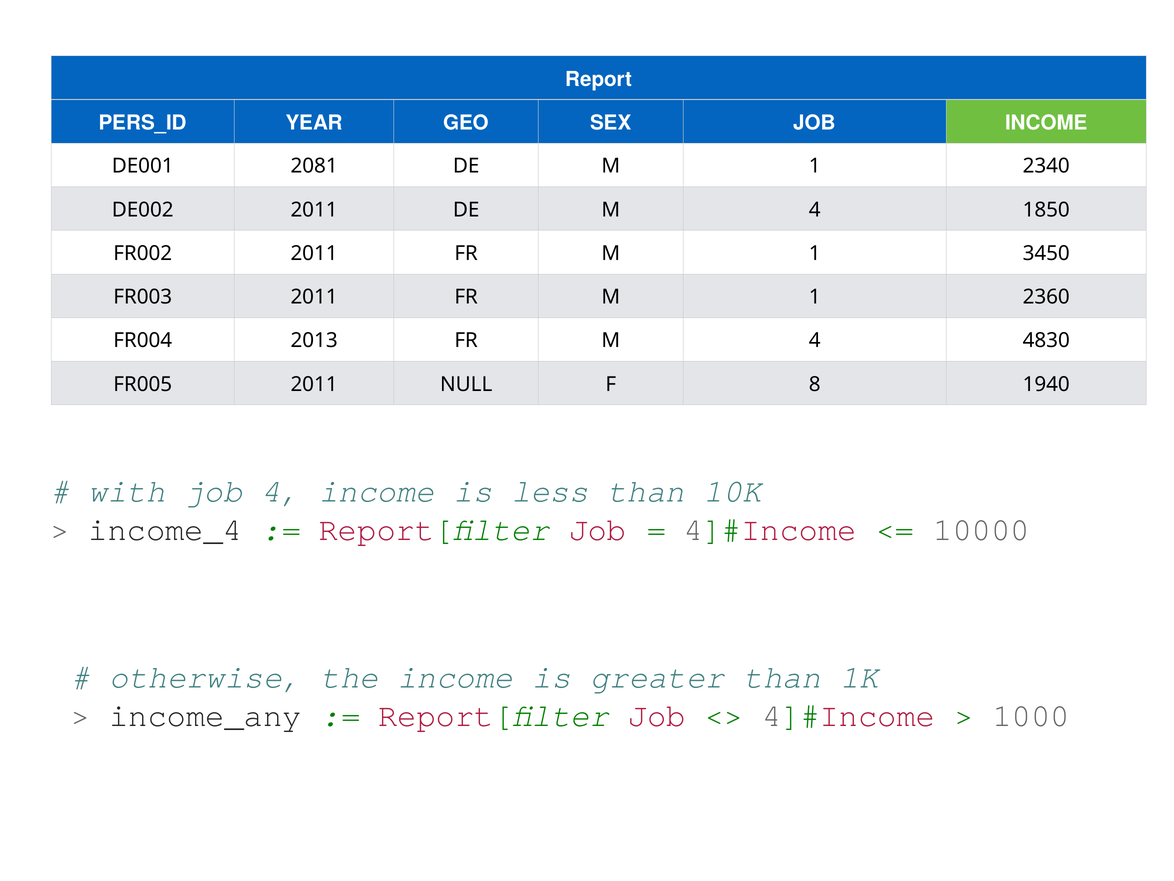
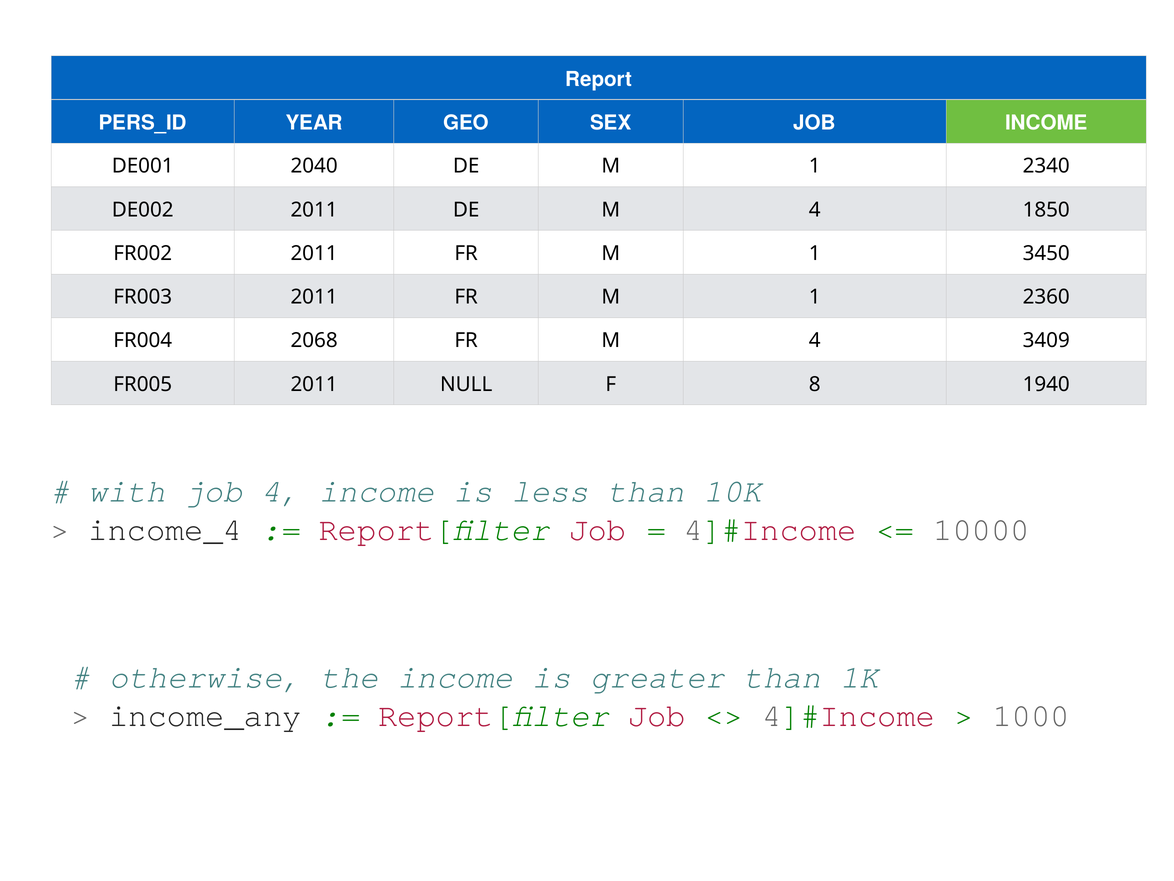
2081: 2081 -> 2040 (314, 166)
2013: 2013 -> 2068 (314, 340)
4830: 4830 -> 3409 (1046, 340)
